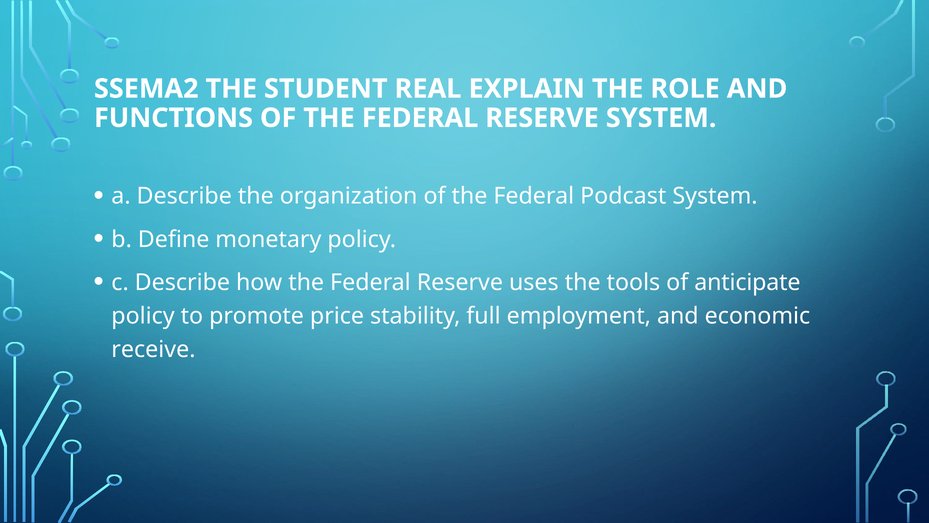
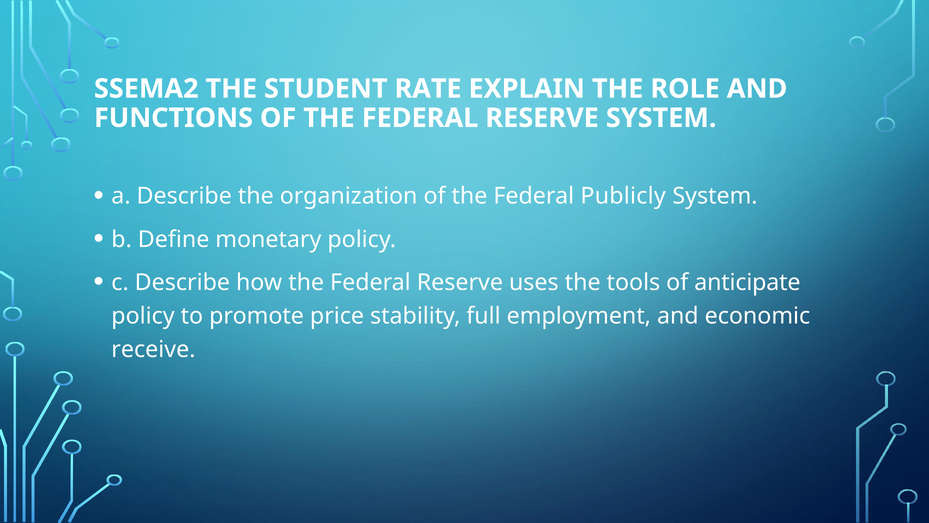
REAL: REAL -> RATE (428, 89)
Podcast: Podcast -> Publicly (623, 196)
